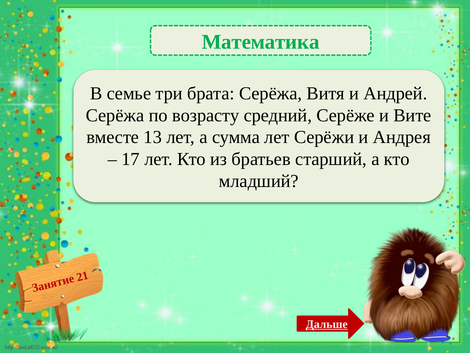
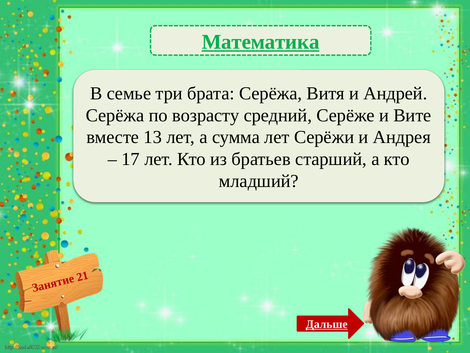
Математика underline: none -> present (261, 42)
